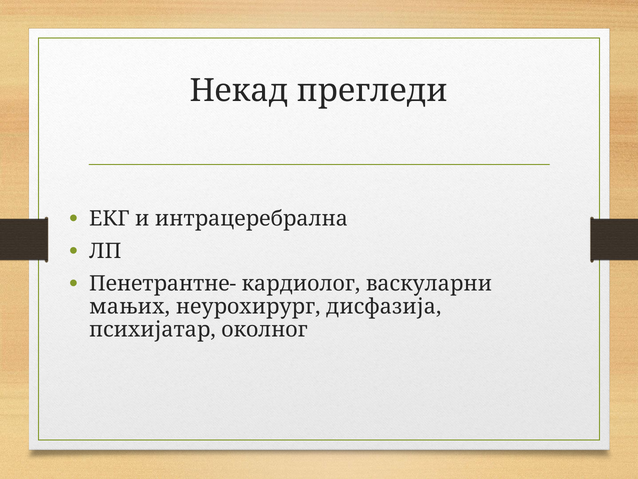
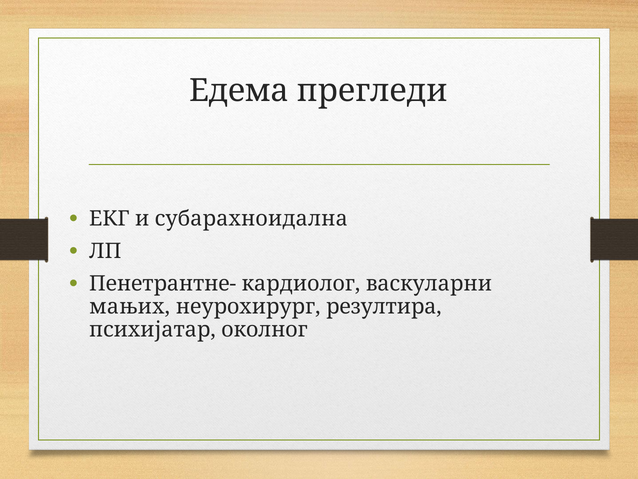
Некад: Некад -> Едема (239, 90)
интрацеребрална: интрацеребрална -> субарахноидална (251, 219)
дисфазија: дисфазија -> резултира (384, 307)
